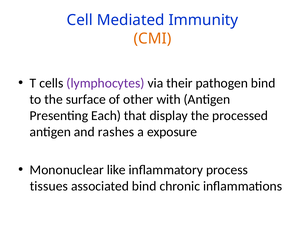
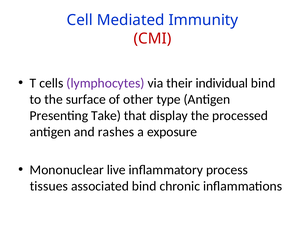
CMI colour: orange -> red (152, 38)
pathogen: pathogen -> individual (222, 83)
with: with -> type (169, 99)
Each: Each -> Take (106, 116)
like: like -> live (116, 170)
